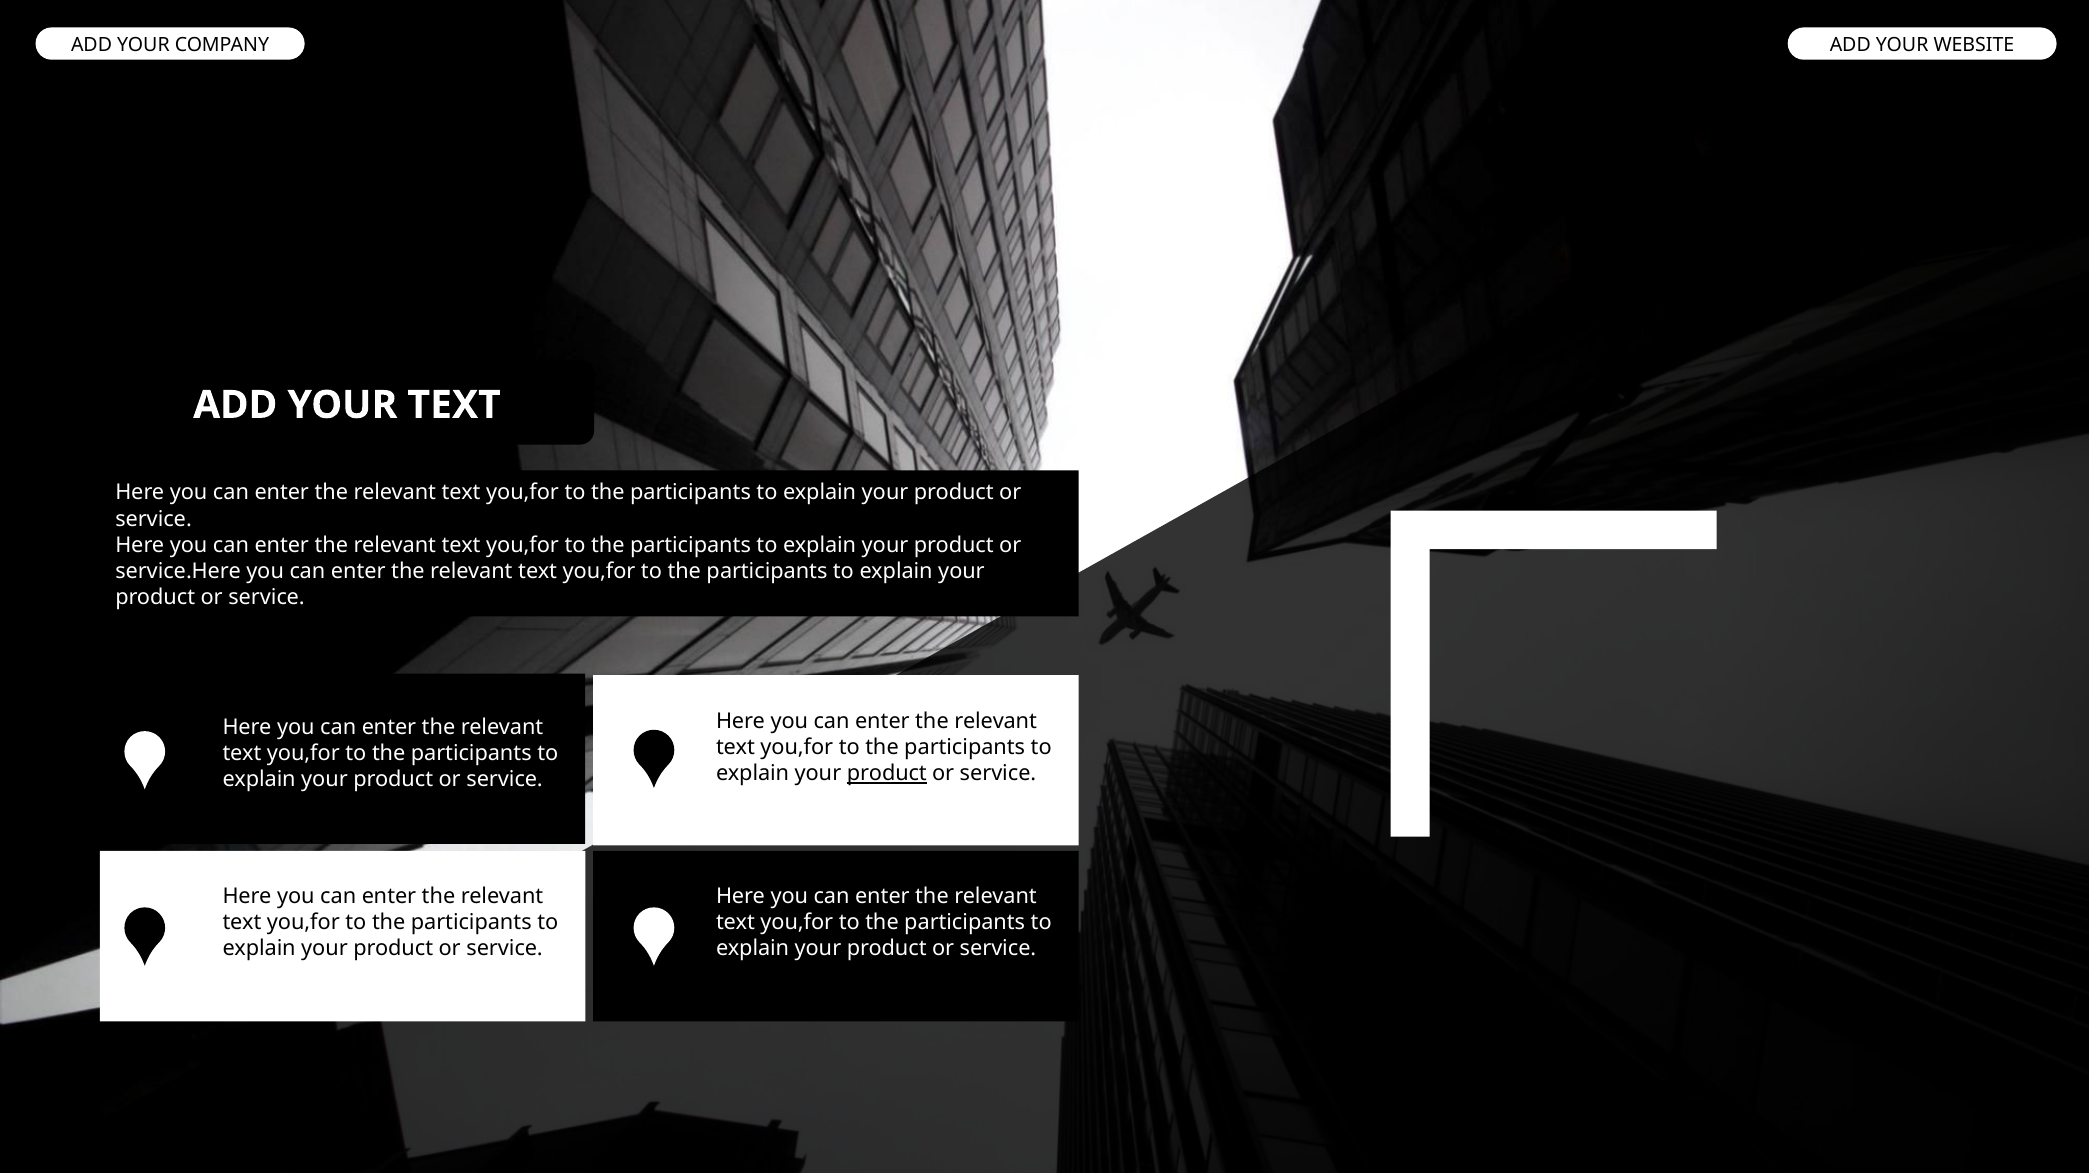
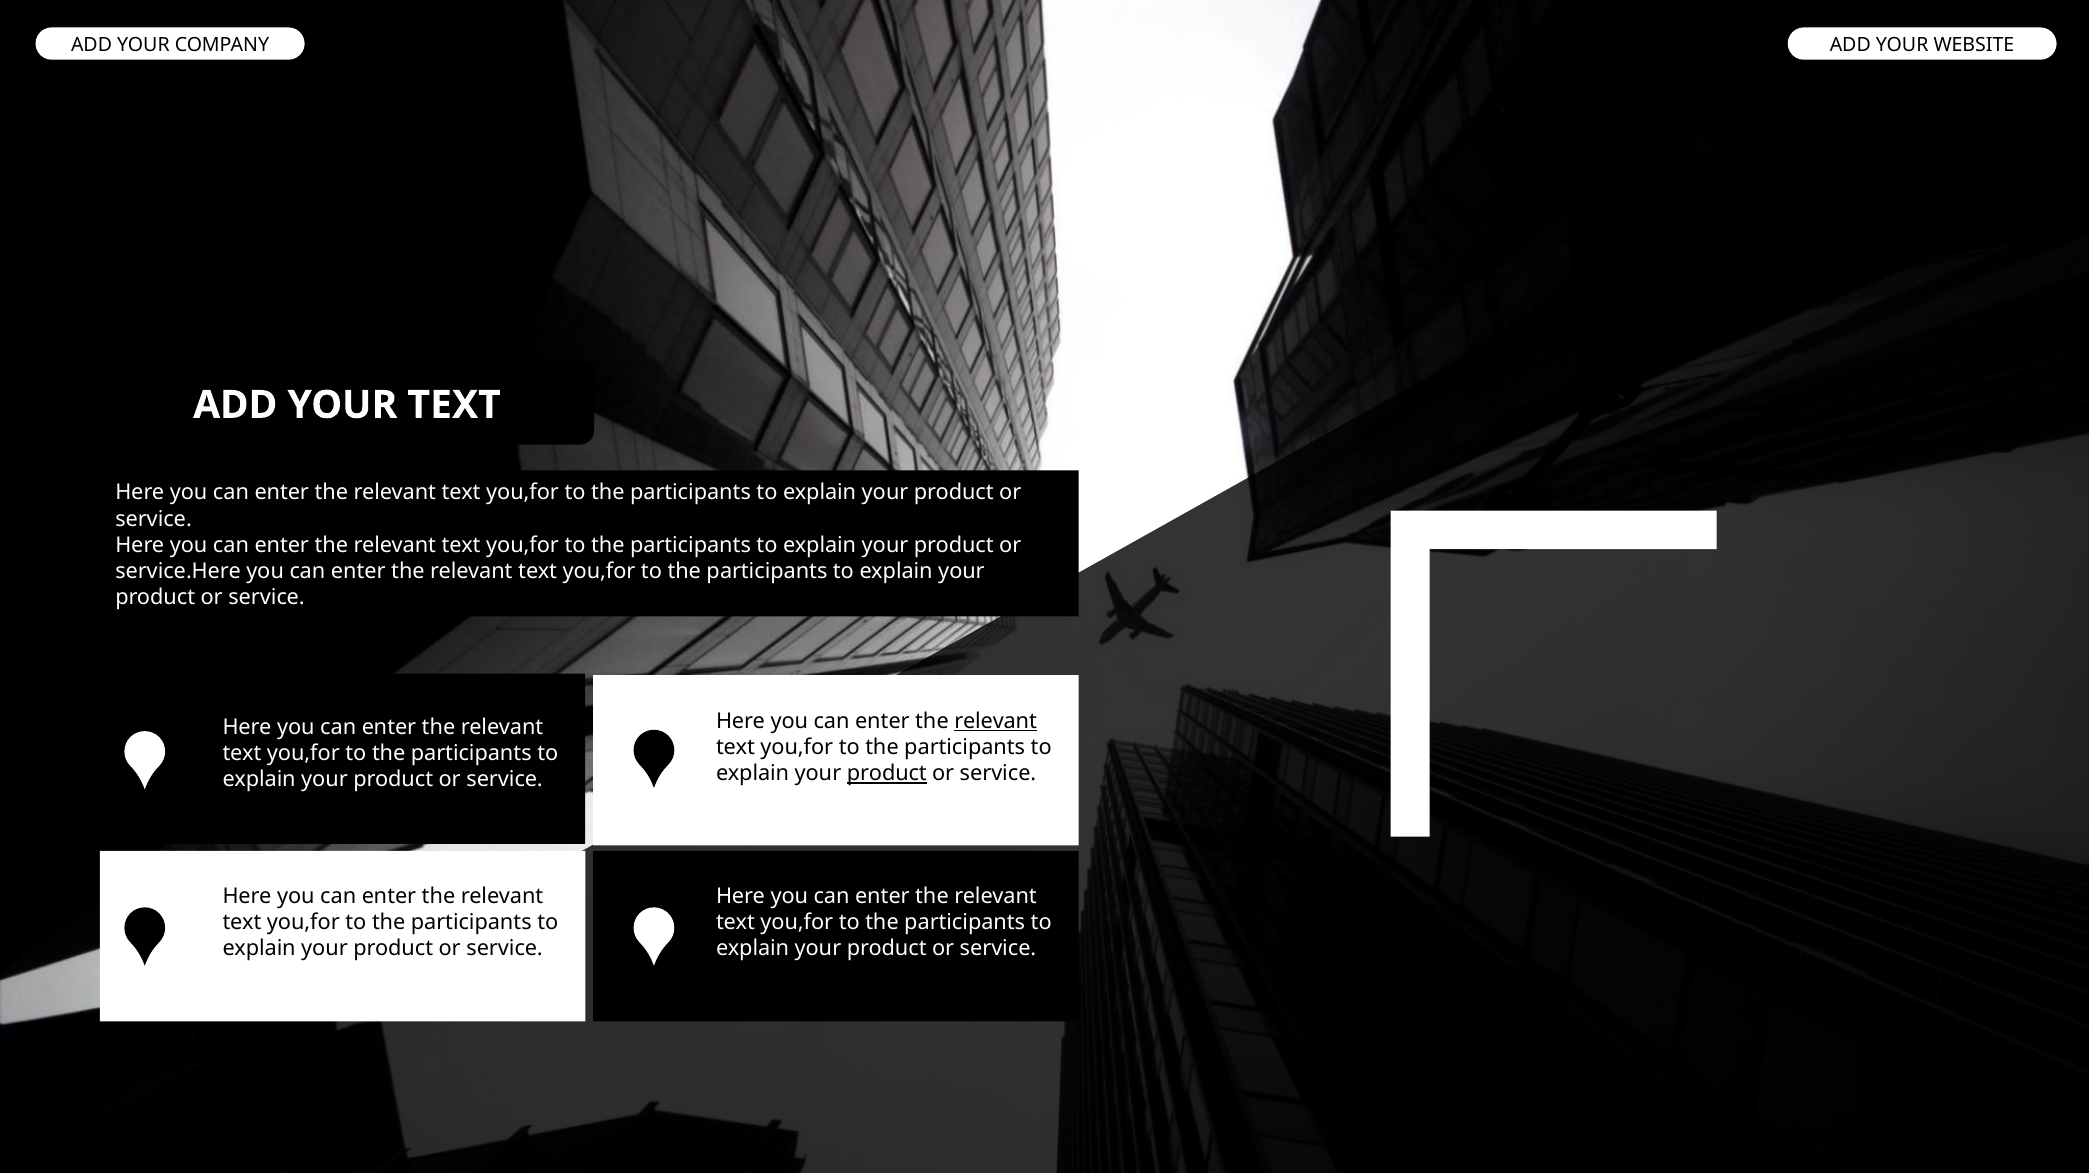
relevant underline: none -> present (996, 722)
